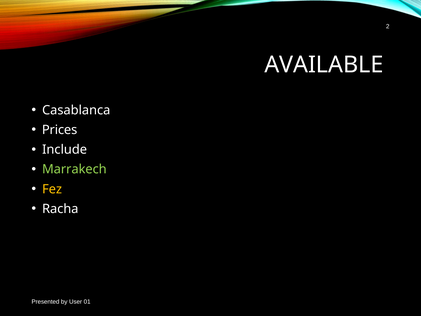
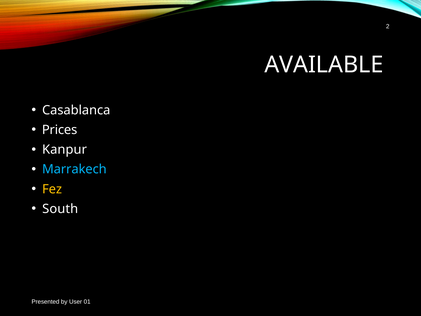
Include: Include -> Kanpur (65, 149)
Marrakech colour: light green -> light blue (74, 169)
Racha: Racha -> South (60, 209)
